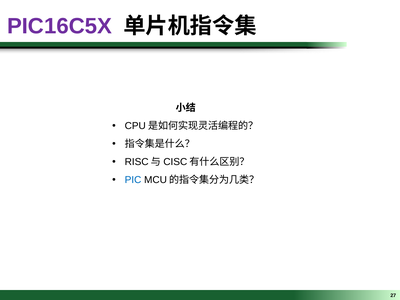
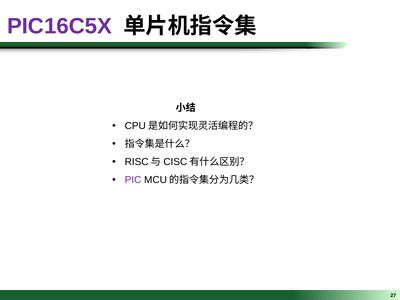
PIC colour: blue -> purple (133, 180)
